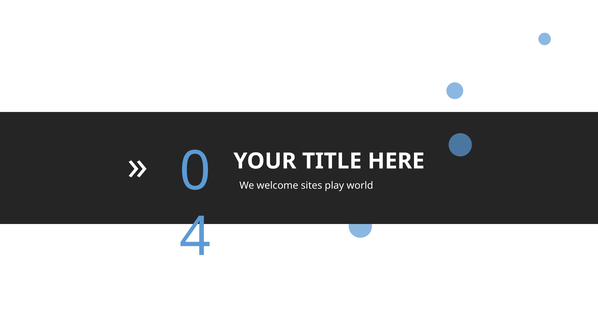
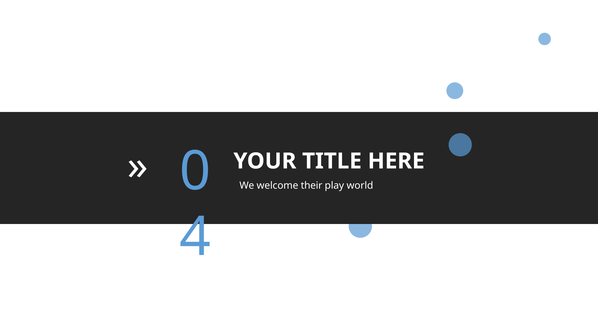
sites: sites -> their (312, 186)
